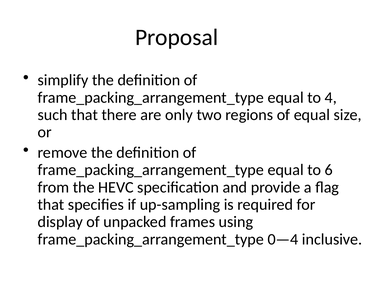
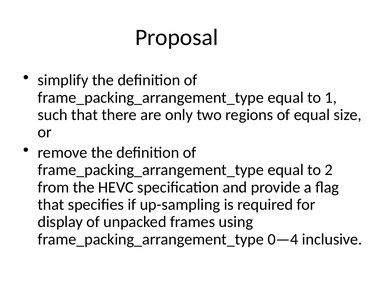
4: 4 -> 1 (331, 98)
6: 6 -> 2 (329, 170)
